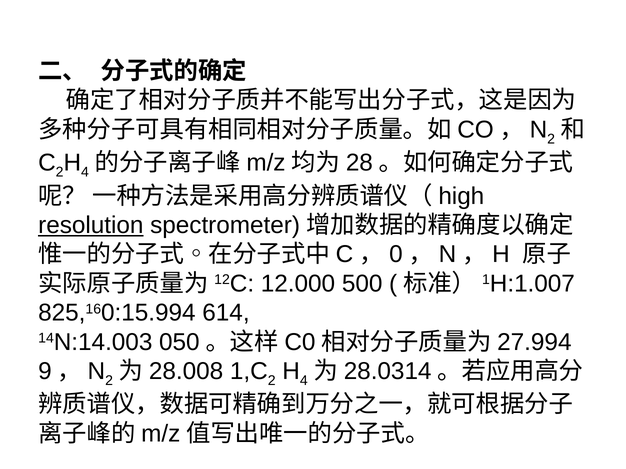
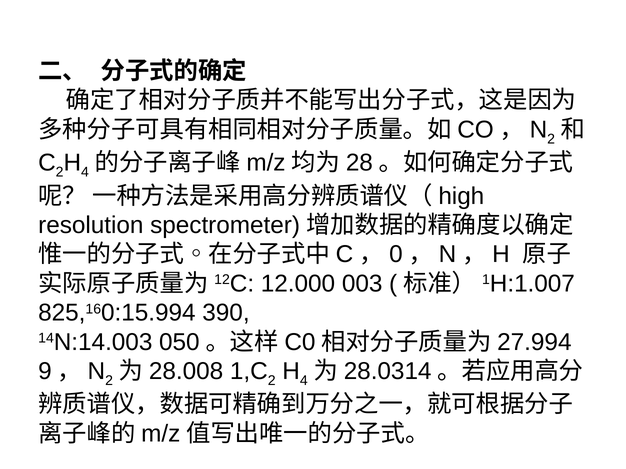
resolution underline: present -> none (91, 225)
500: 500 -> 003 (362, 284)
614: 614 -> 390 (226, 313)
